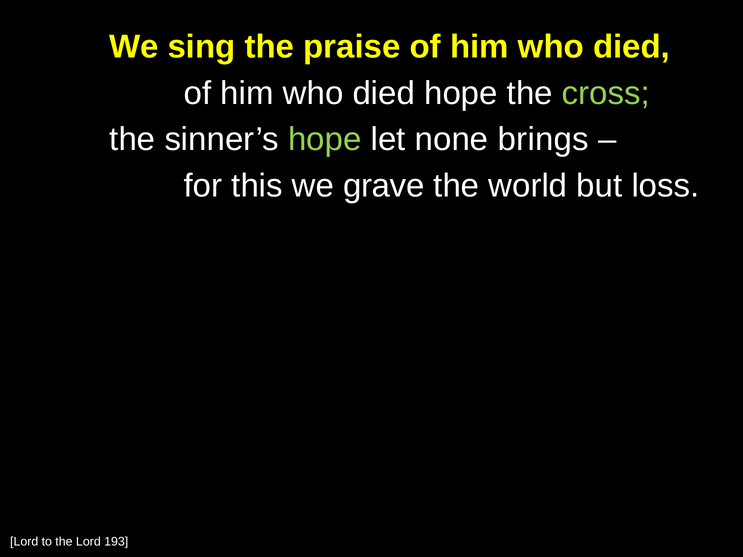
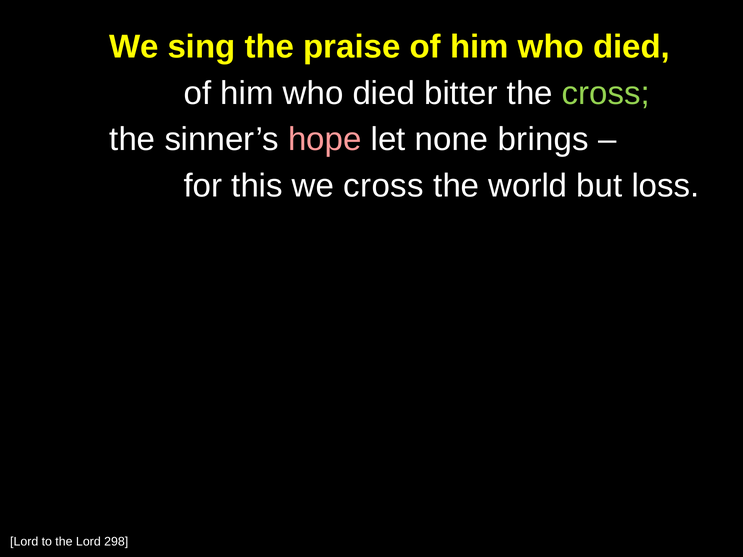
died hope: hope -> bitter (461, 93)
hope colour: light green -> pink (325, 139)
we grave: grave -> cross (384, 186)
193: 193 -> 298 (116, 542)
